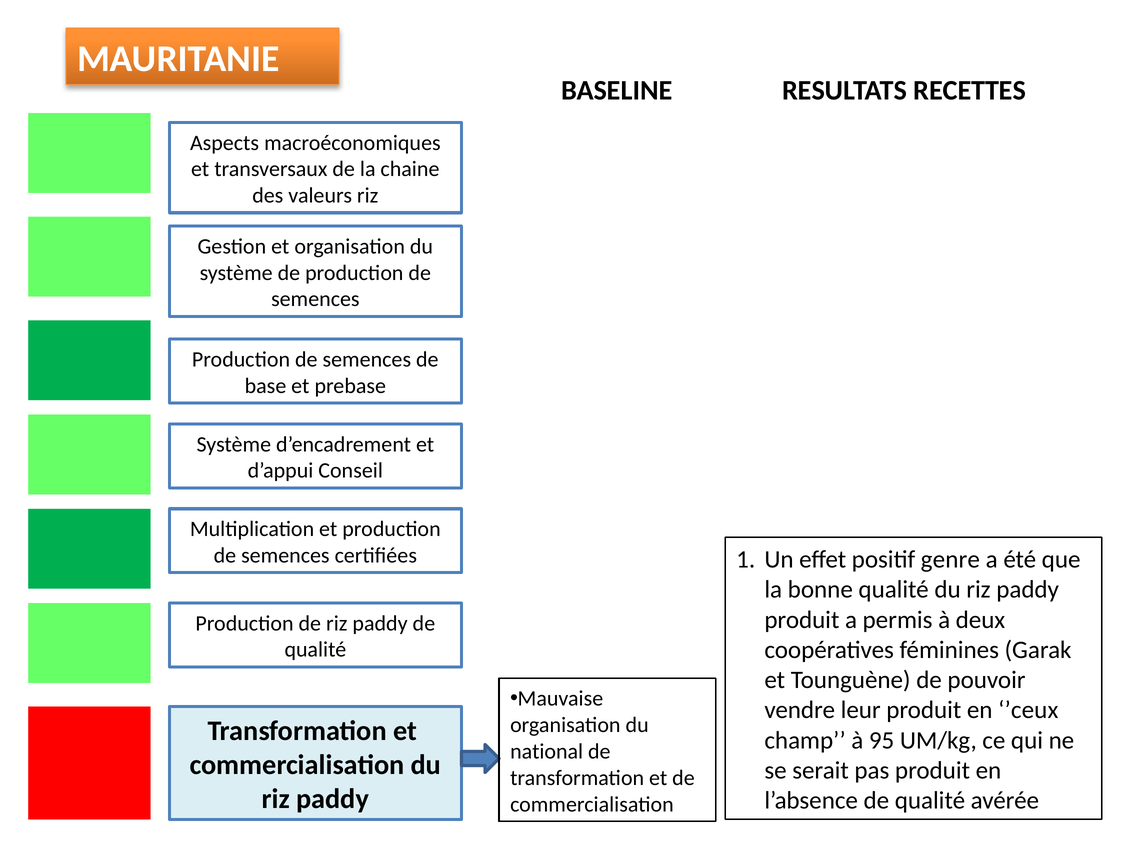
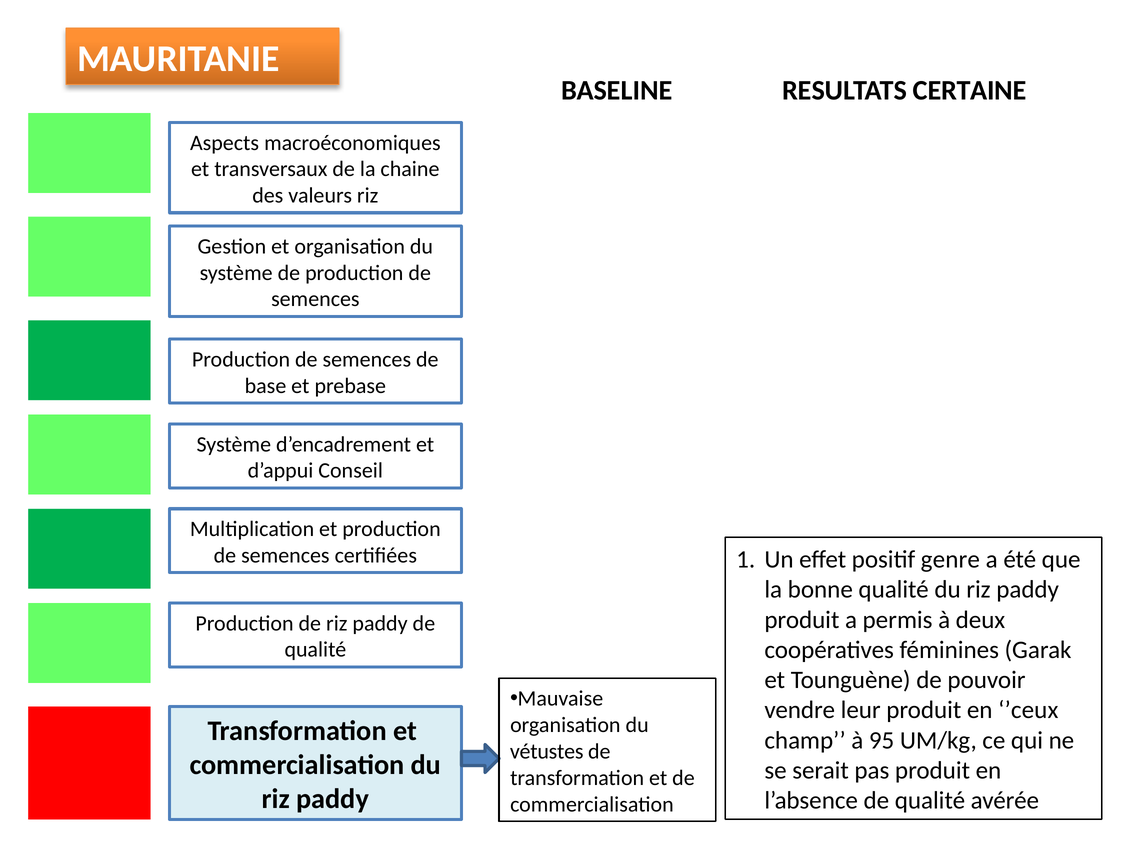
RECETTES: RECETTES -> CERTAINE (970, 90)
national: national -> vétustes (547, 751)
